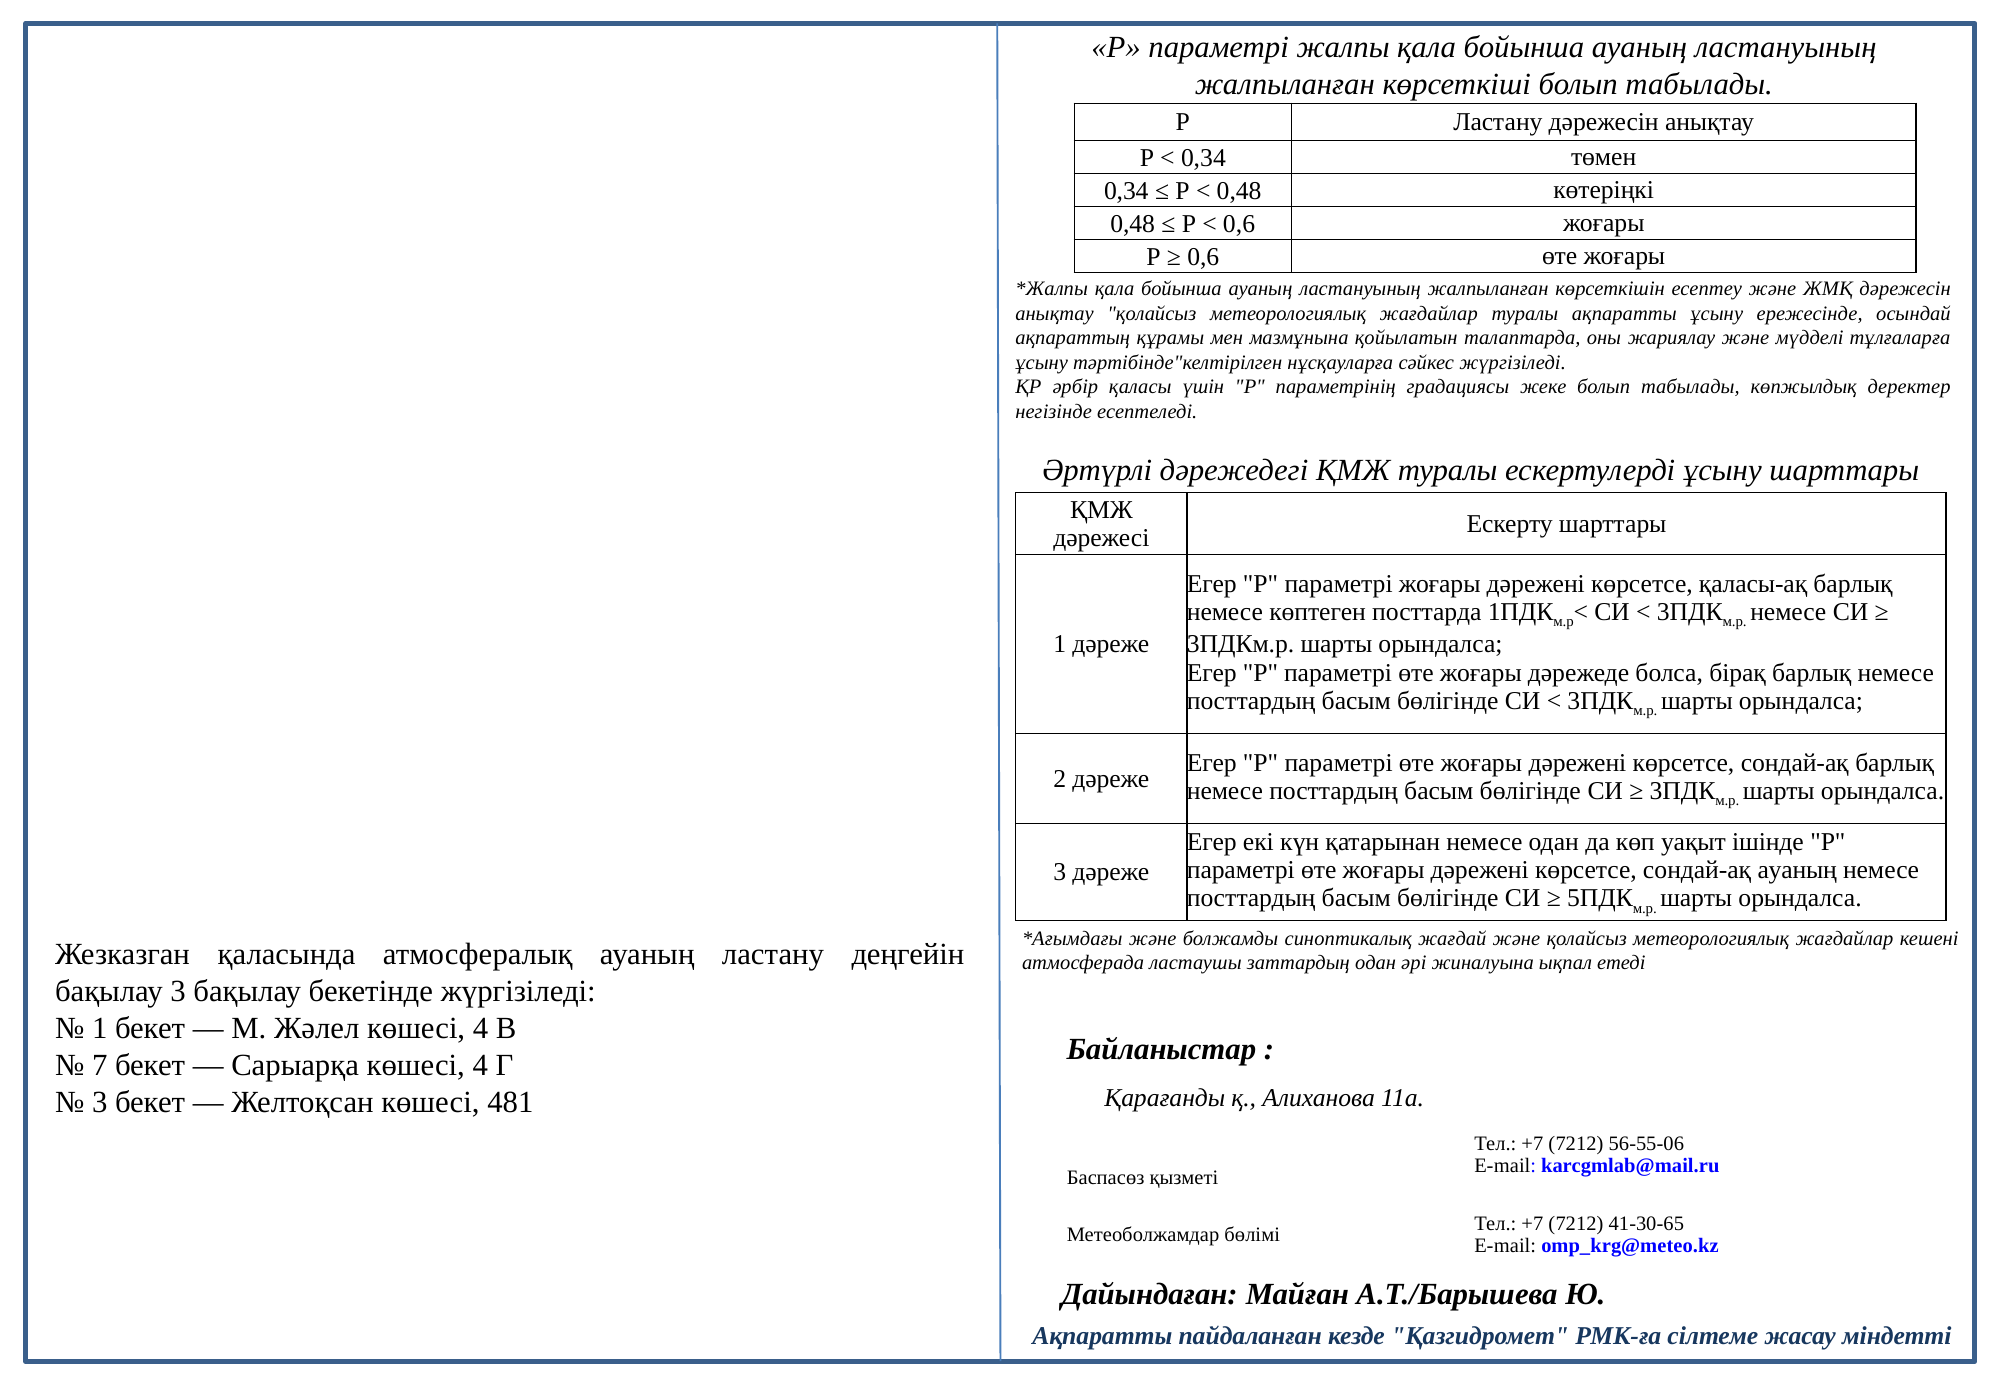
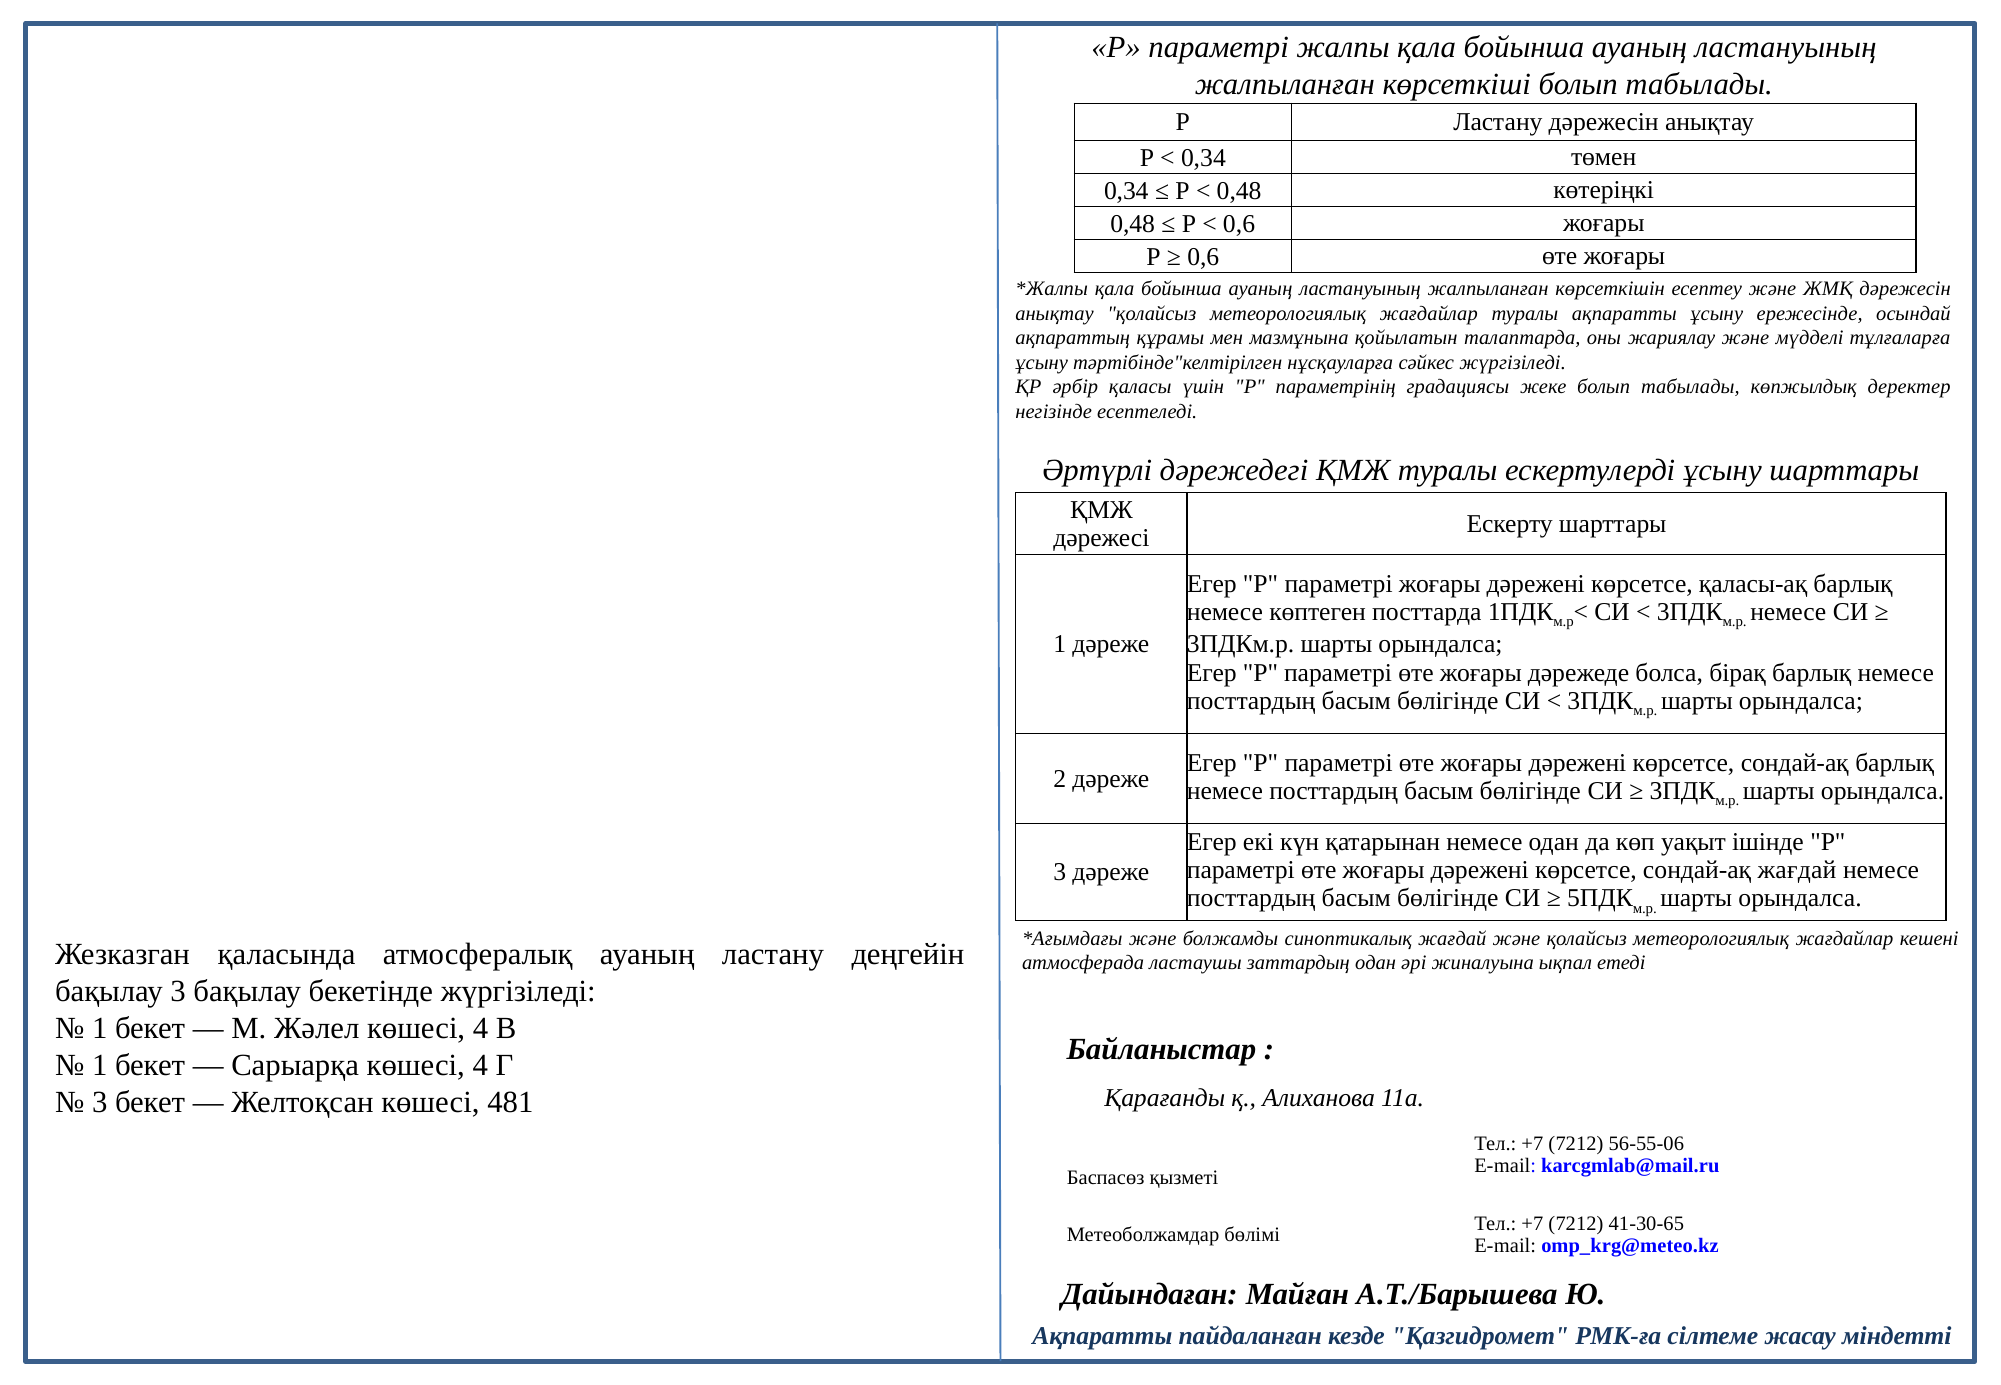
сондай-ақ ауаның: ауаның -> жағдай (1797, 870)
7: 7 -> 1 (100, 1066)
